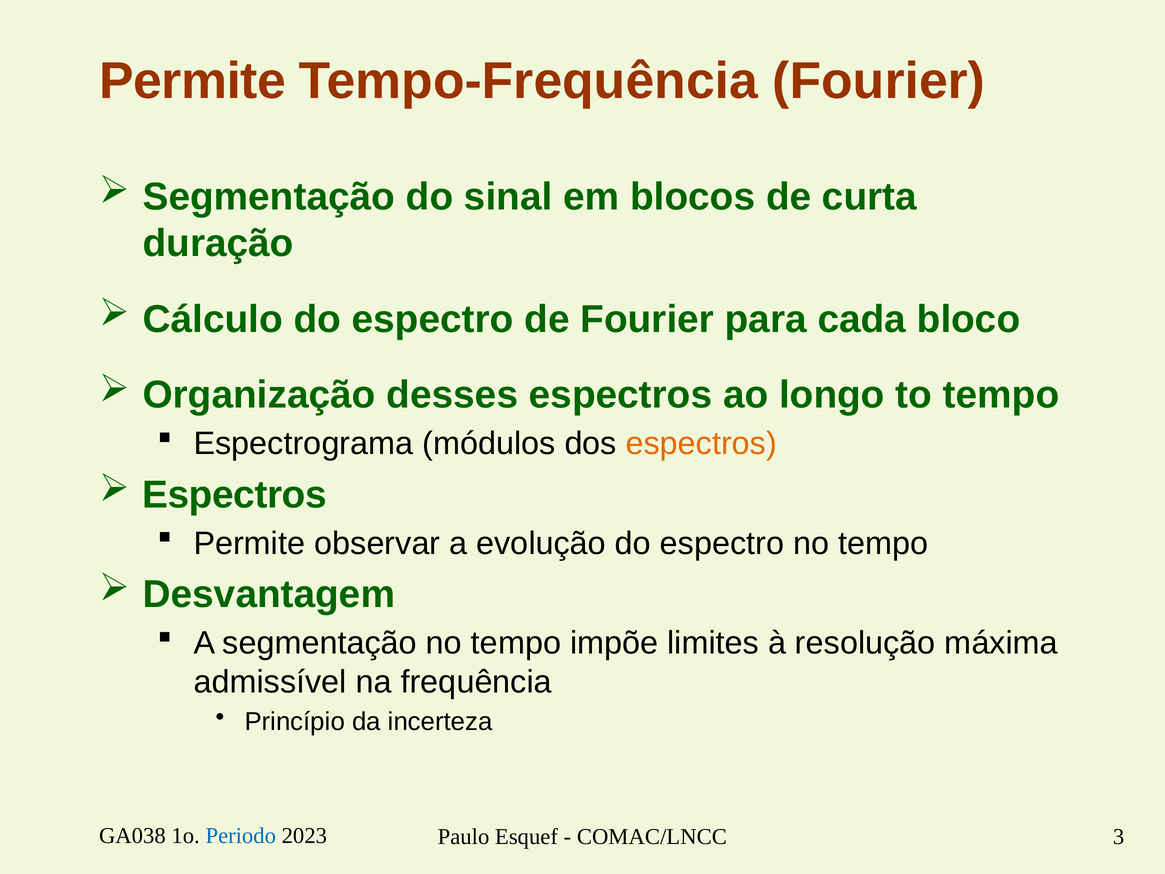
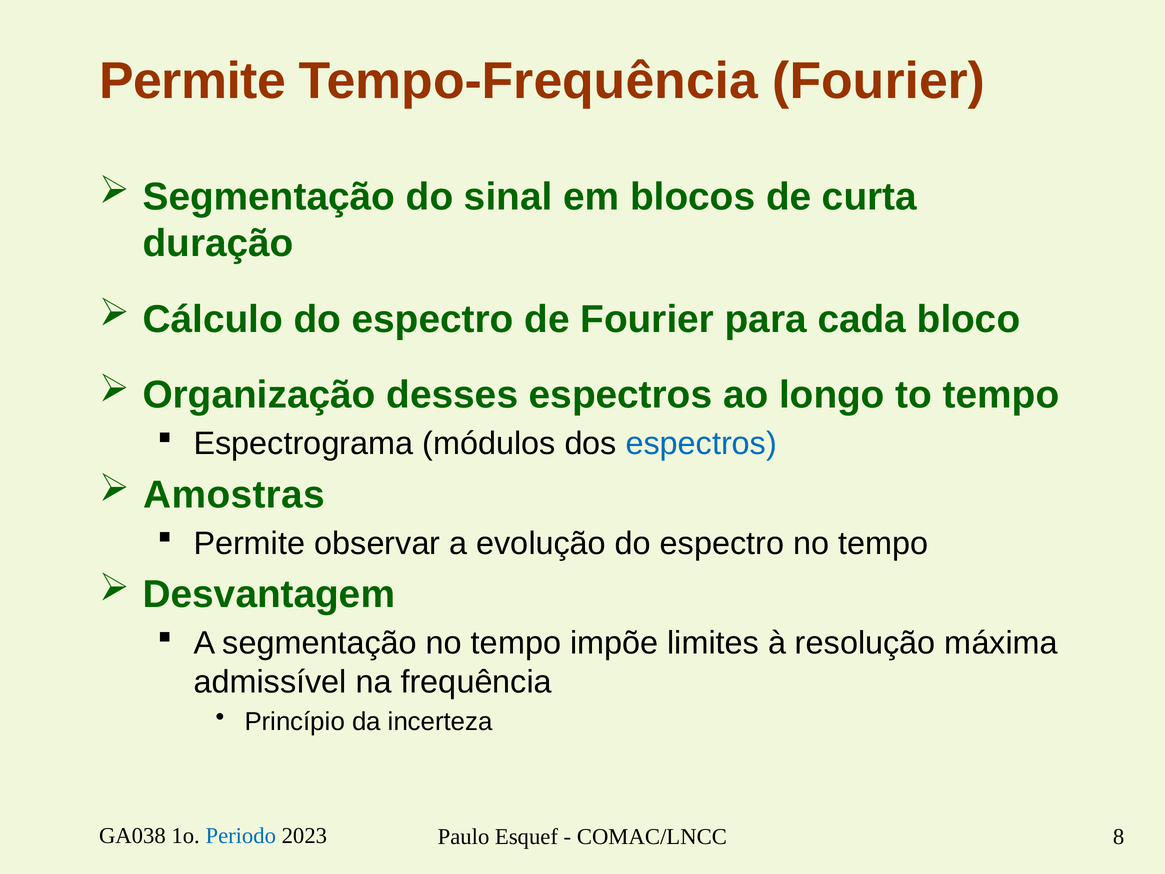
espectros colour: orange -> blue (701, 444)
Espectros: Espectros -> Amostras (234, 495)
3: 3 -> 8 (1119, 837)
